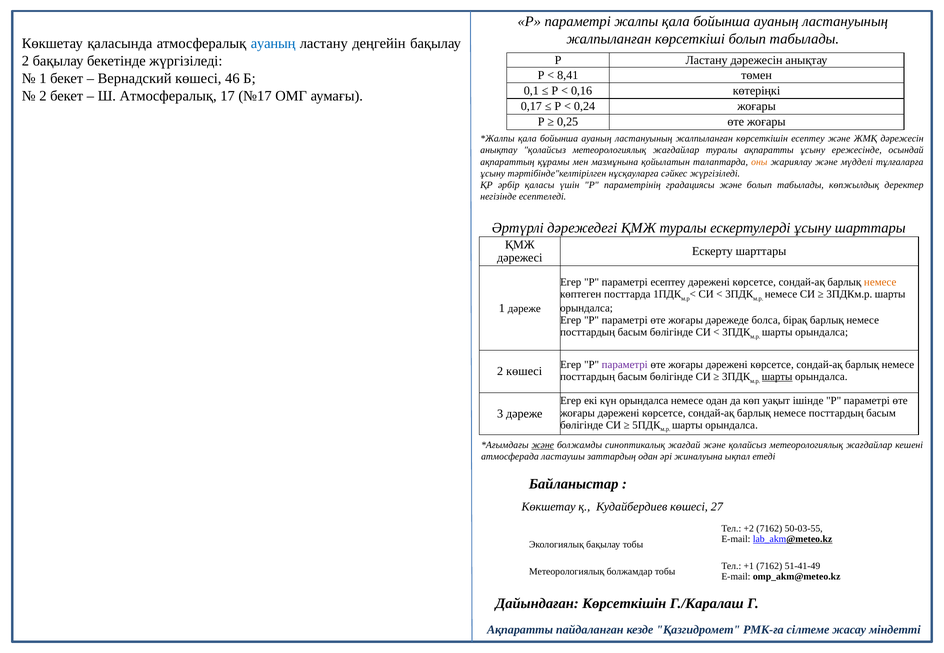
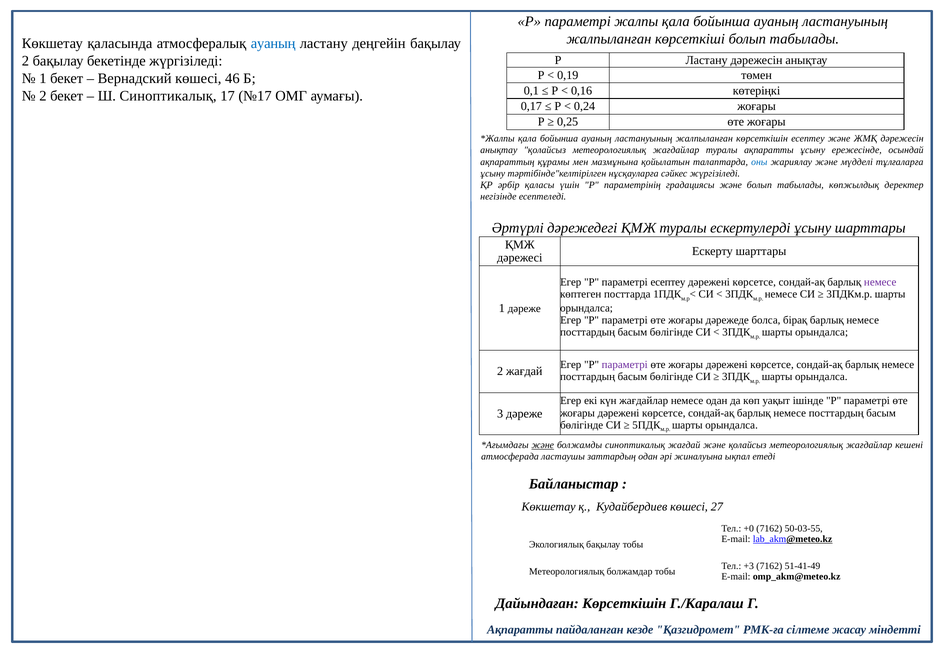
8,41: 8,41 -> 0,19 (568, 75)
Ш Атмосфералық: Атмосфералық -> Синоптикалық (168, 96)
оны colour: orange -> blue (759, 162)
немесе colour: orange -> purple (880, 283)
2 көшесі: көшесі -> жағдай (524, 372)
шарты underline: present -> none (777, 377)
күн орындалса: орындалса -> жағдайлар (644, 401)
+2: +2 -> +0 (749, 529)
+1: +1 -> +3 (749, 566)
